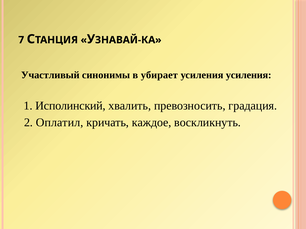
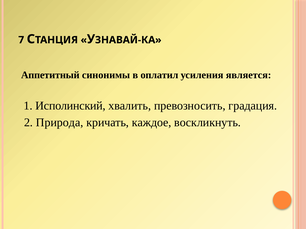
Участливый: Участливый -> Аппетитный (50, 75)
убирает: убирает -> оплатил (159, 75)
усиления усиления: усиления -> является (249, 75)
Оплатил: Оплатил -> Природа (60, 123)
